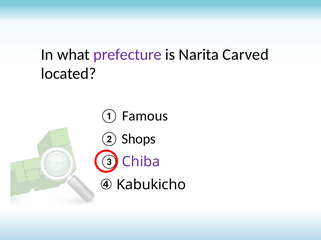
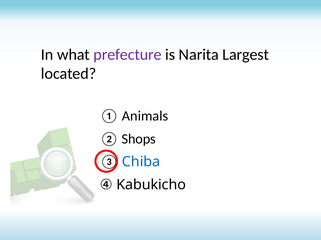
Carved: Carved -> Largest (246, 55)
Famous: Famous -> Animals (145, 116)
Chiba colour: purple -> blue (141, 162)
